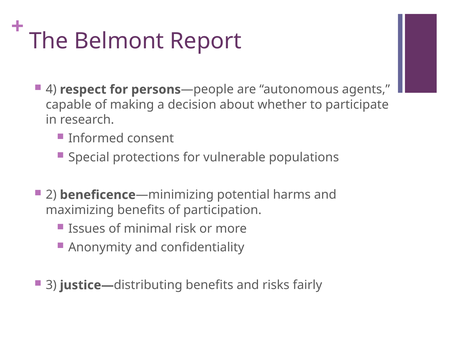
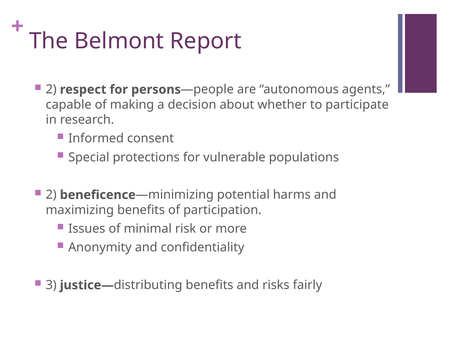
4: 4 -> 2 (51, 90)
